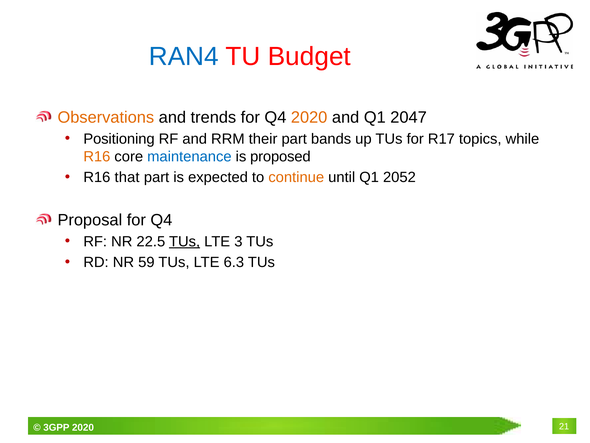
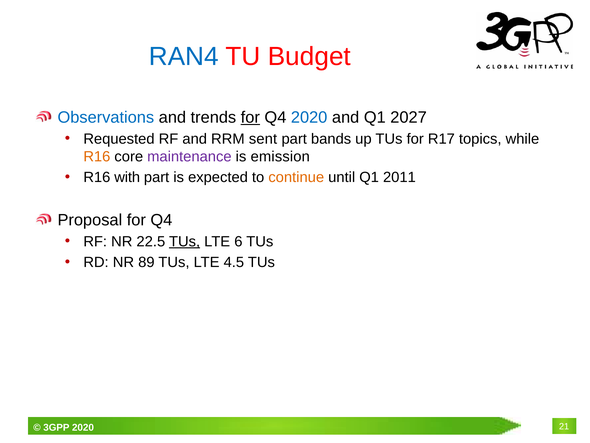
Observations colour: orange -> blue (106, 117)
for underline: none -> present (250, 117)
2020 colour: orange -> blue (309, 117)
2047: 2047 -> 2027 (409, 117)
Positioning: Positioning -> Requested (119, 139)
their: their -> sent (263, 139)
maintenance colour: blue -> purple (189, 156)
proposed: proposed -> emission (280, 156)
that: that -> with (127, 177)
2052: 2052 -> 2011 (399, 177)
3: 3 -> 6 (238, 241)
59: 59 -> 89 (146, 262)
6.3: 6.3 -> 4.5 (234, 262)
